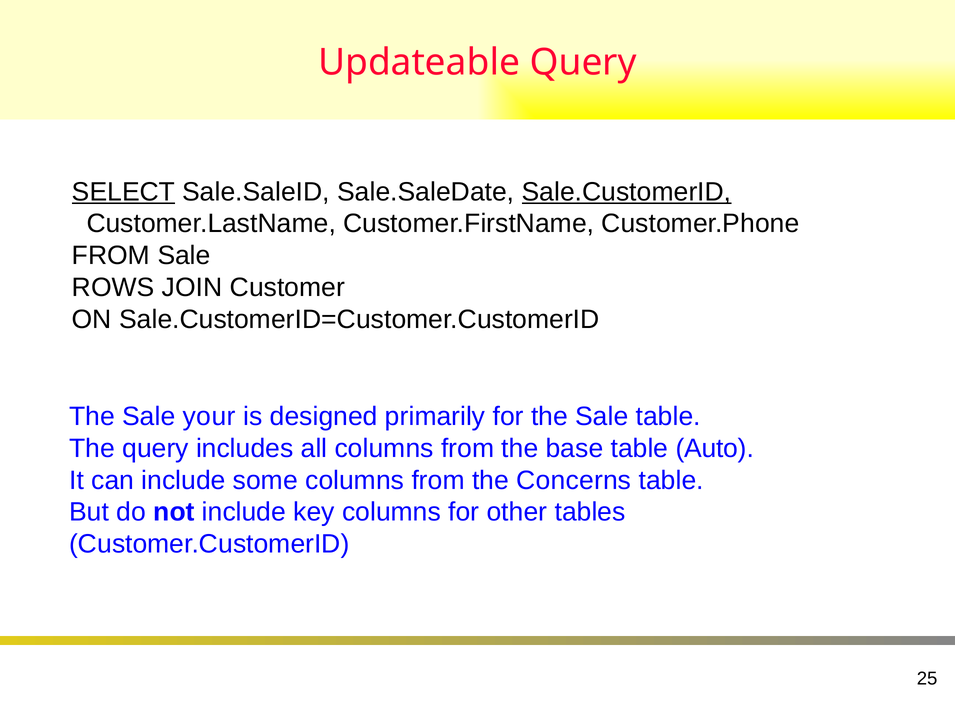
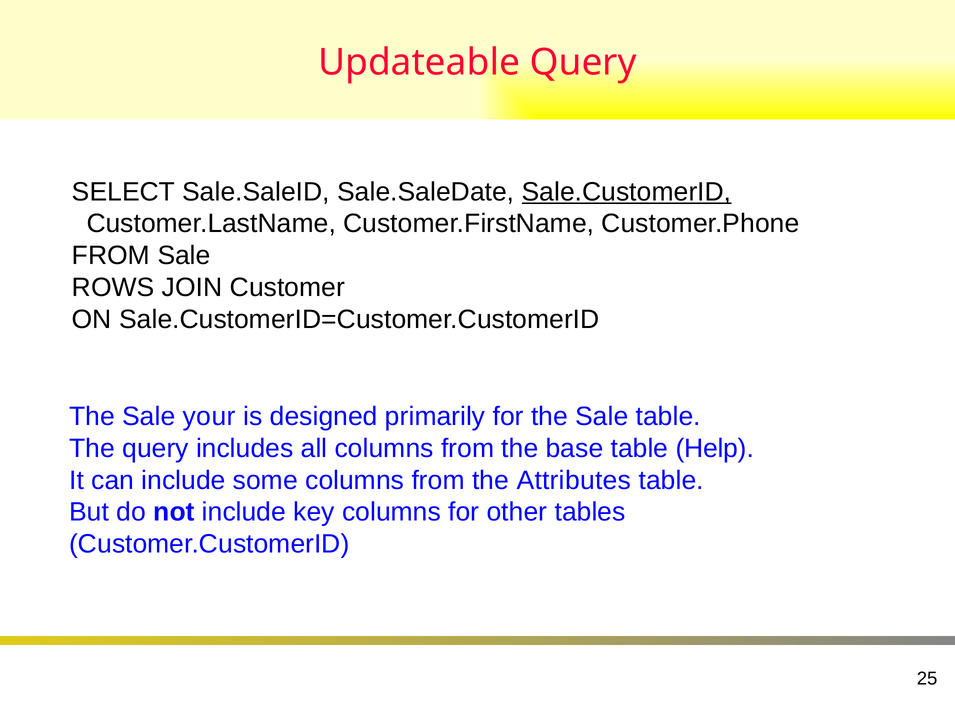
SELECT underline: present -> none (124, 192)
Auto: Auto -> Help (715, 448)
Concerns: Concerns -> Attributes (574, 480)
